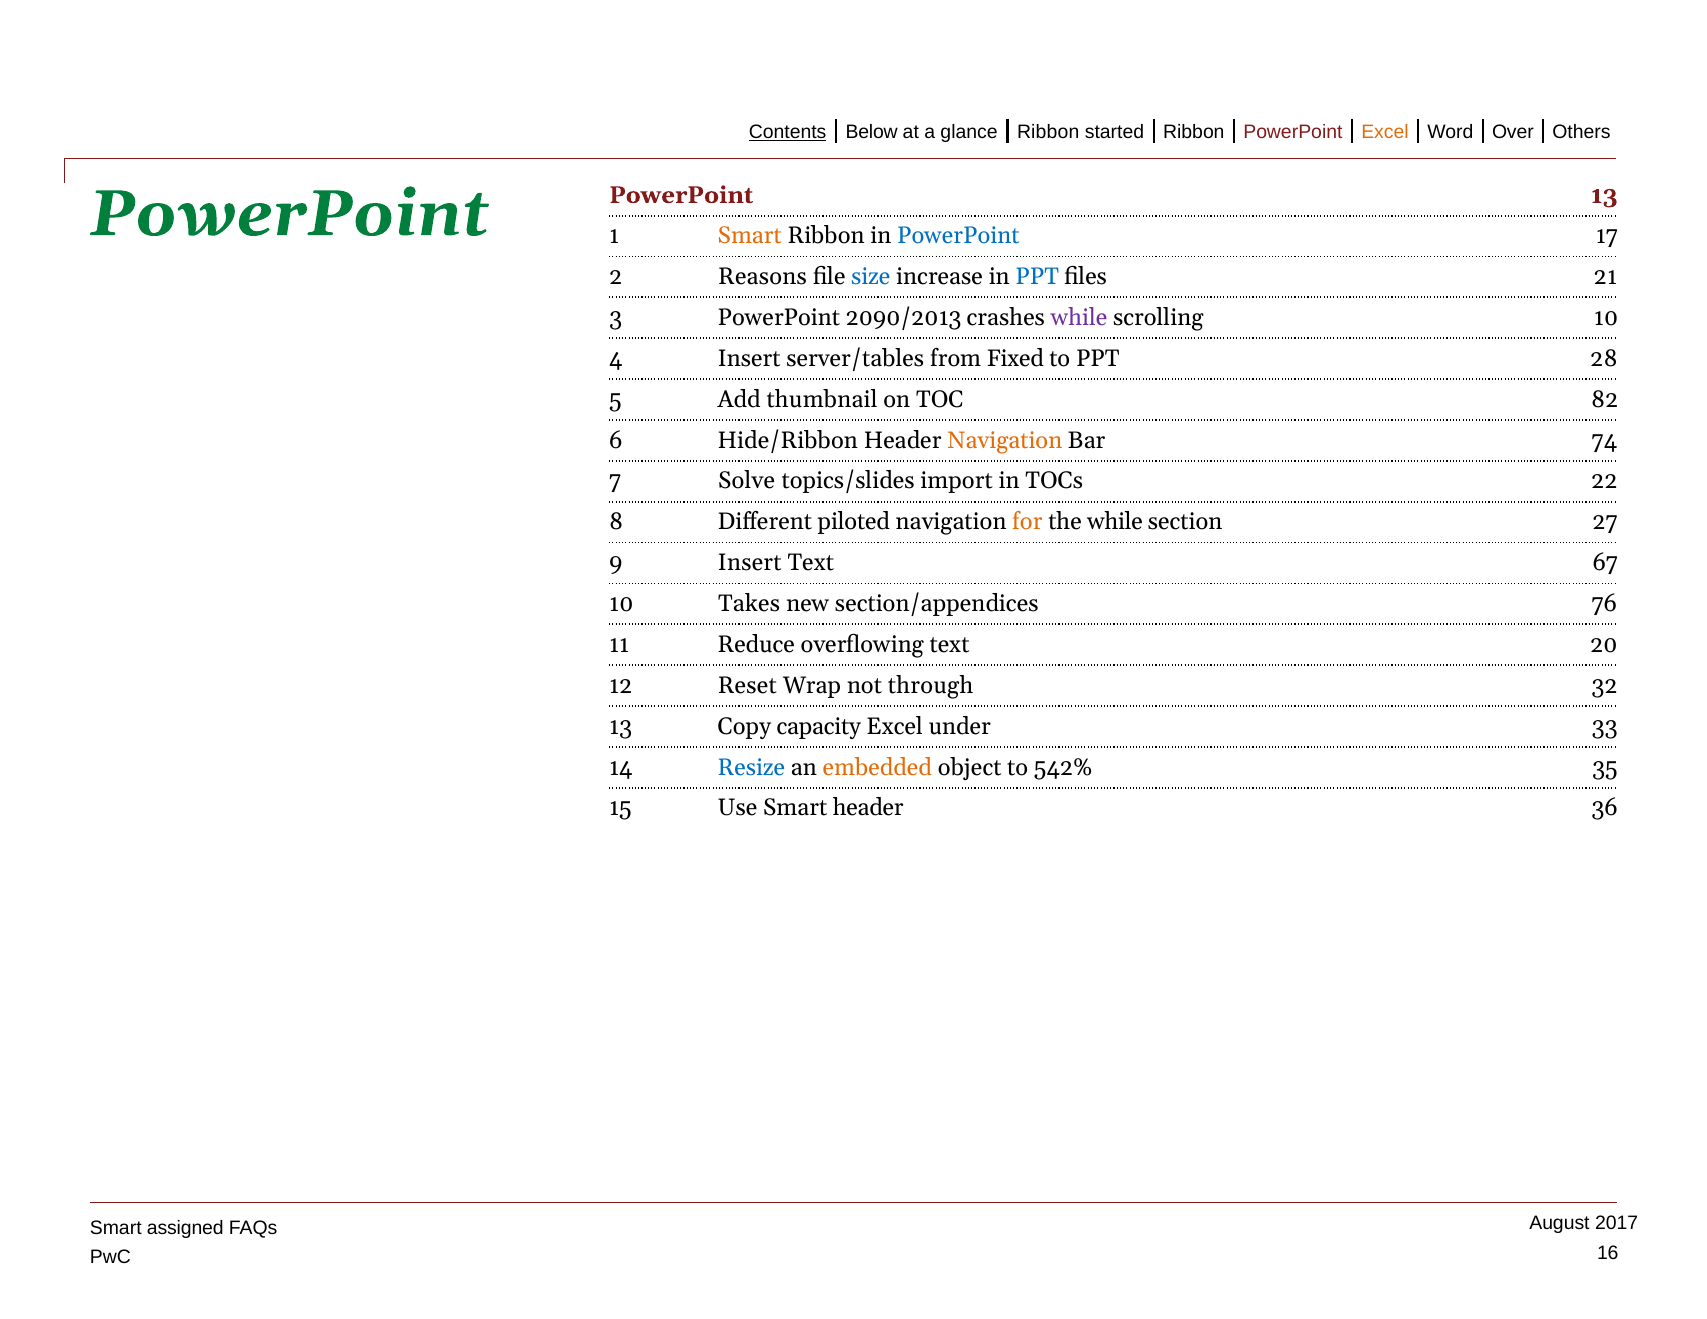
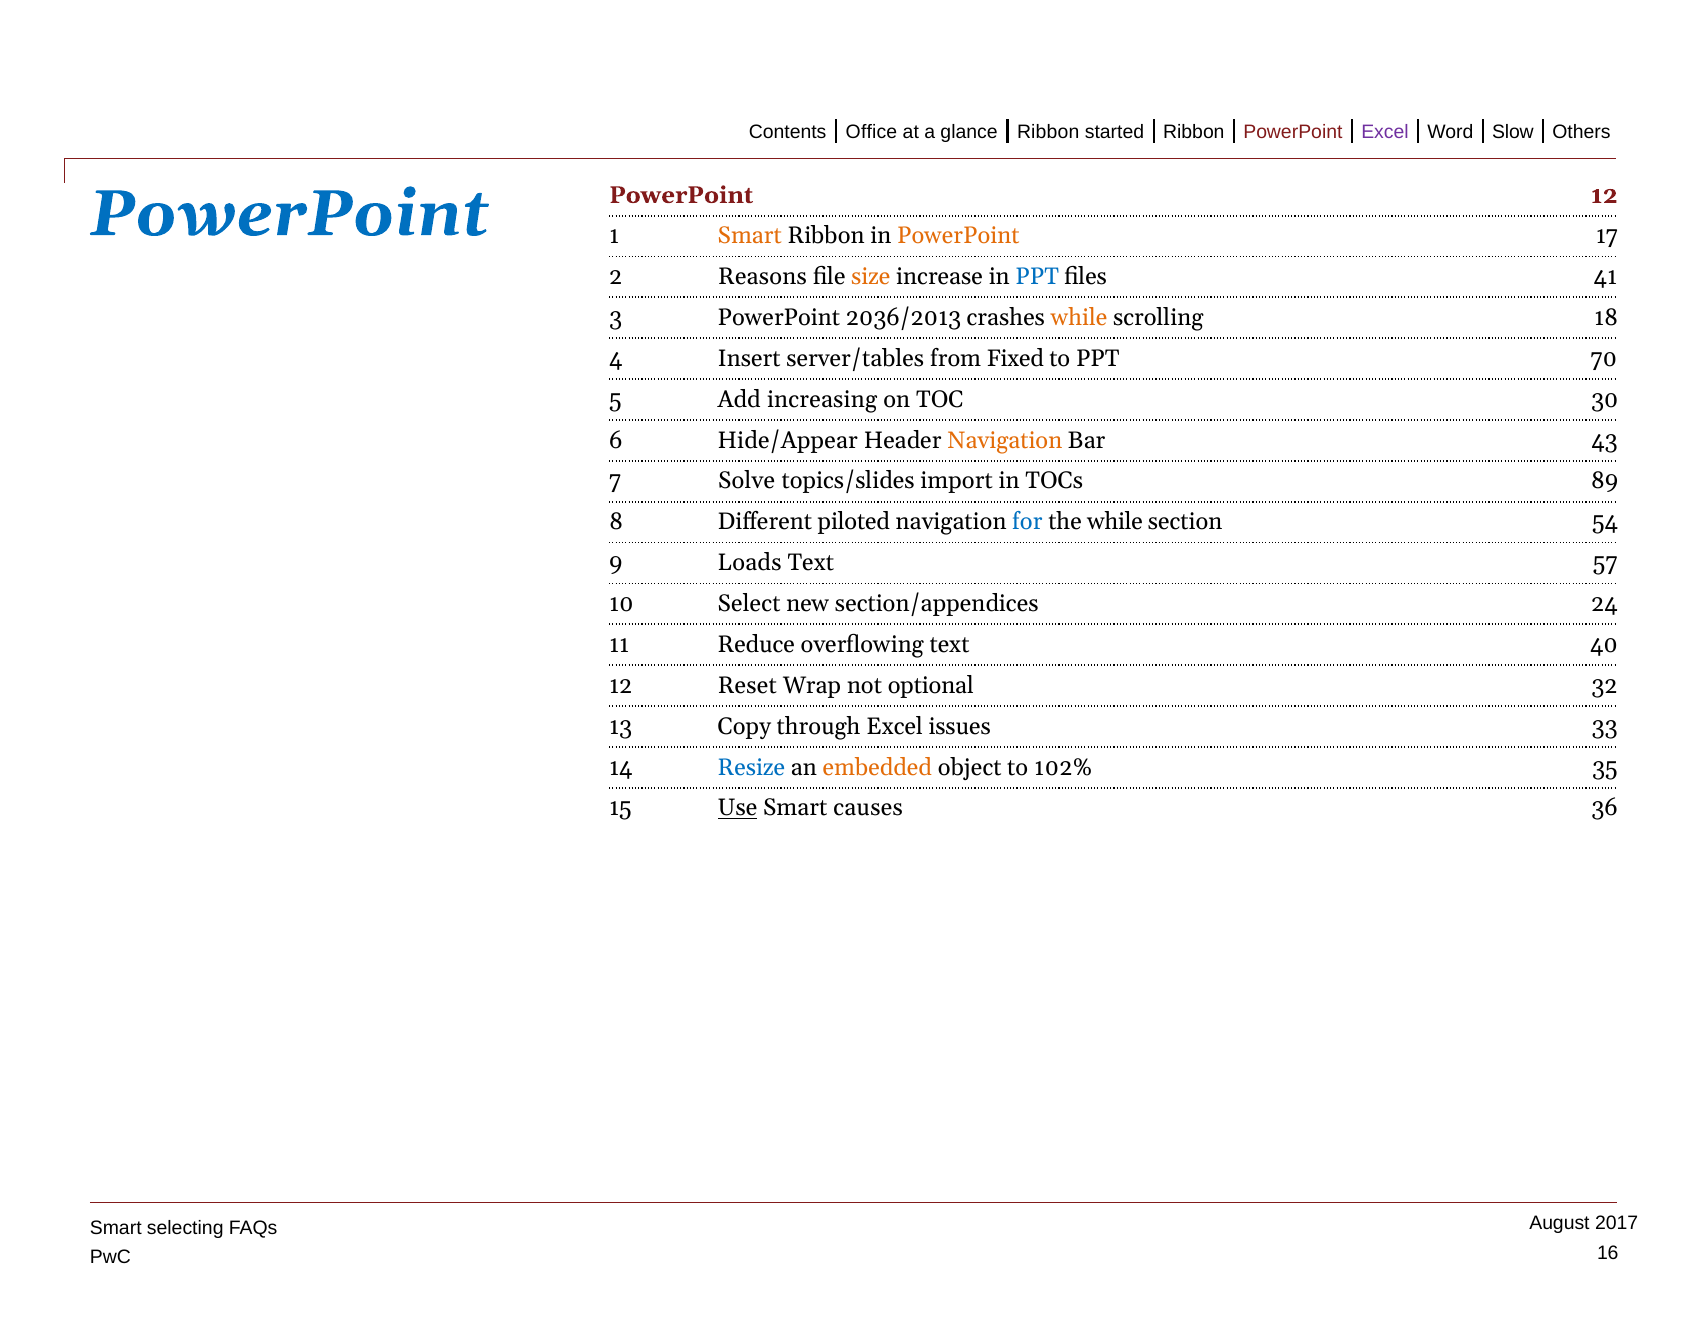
Contents underline: present -> none (788, 132)
Below: Below -> Office (872, 132)
Excel colour: orange -> purple (1385, 132)
Over: Over -> Slow (1513, 132)
PowerPoint 13: 13 -> 12 (1604, 195)
PowerPoint colour: green -> blue (290, 214)
PowerPoint colour: blue -> orange (958, 236)
size colour: blue -> orange (871, 277)
21: 21 -> 41 (1605, 277)
2090/2013: 2090/2013 -> 2036/2013 (904, 318)
while colour: purple -> orange (1079, 318)
scrolling 10: 10 -> 18 (1606, 318)
28: 28 -> 70 (1604, 359)
thumbnail: thumbnail -> increasing (822, 399)
82: 82 -> 30 (1605, 399)
Hide/Ribbon: Hide/Ribbon -> Hide/Appear (788, 440)
74: 74 -> 43 (1605, 440)
22: 22 -> 89 (1605, 481)
for colour: orange -> blue (1027, 522)
27: 27 -> 54 (1605, 522)
9 Insert: Insert -> Loads (750, 563)
67: 67 -> 57 (1605, 563)
Takes: Takes -> Select (749, 604)
76: 76 -> 24 (1604, 604)
20: 20 -> 40 (1604, 645)
through: through -> optional (931, 686)
capacity: capacity -> through (819, 726)
under: under -> issues (960, 726)
542%: 542% -> 102% (1063, 767)
Use underline: none -> present (738, 808)
Smart header: header -> causes (868, 808)
assigned: assigned -> selecting (185, 1228)
